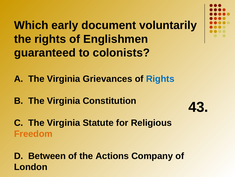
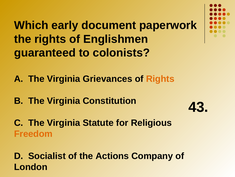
voluntarily: voluntarily -> paperwork (168, 25)
Rights colour: blue -> orange (160, 79)
Between: Between -> Socialist (47, 155)
